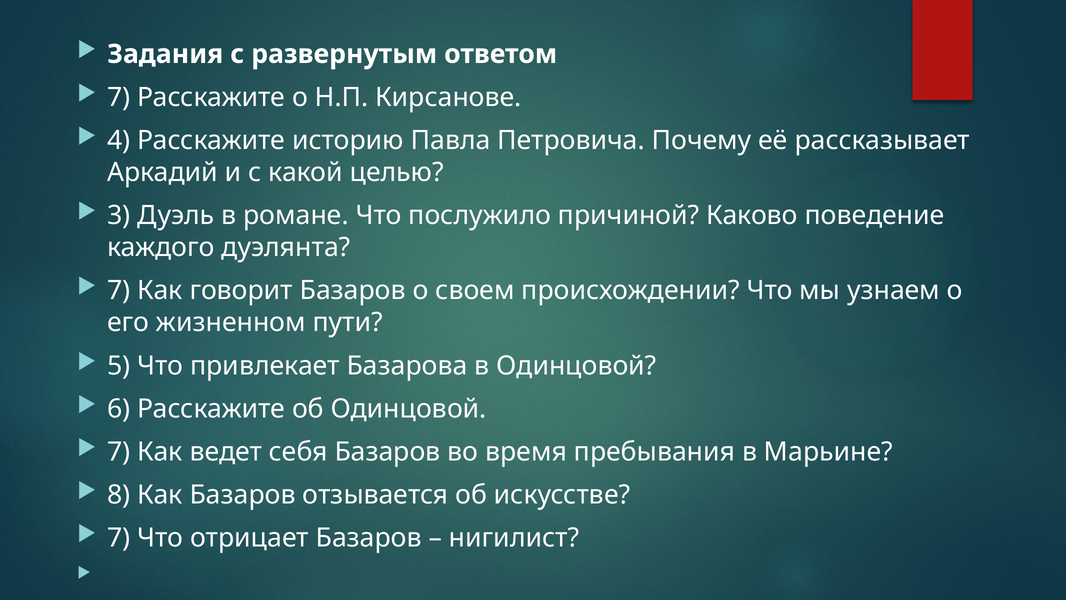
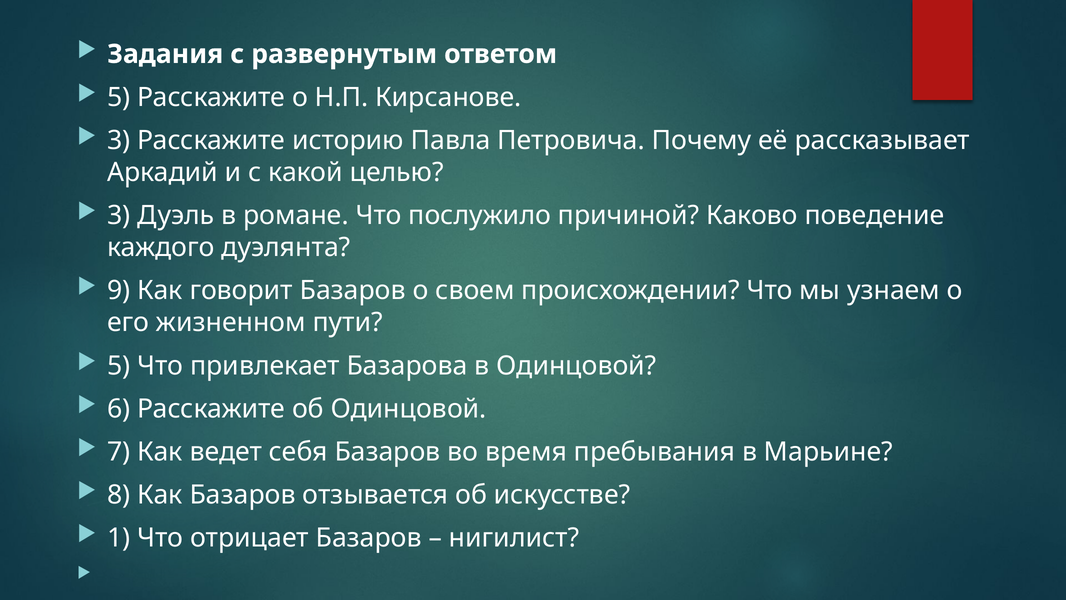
7: 7 -> 5 (119, 97)
4: 4 -> 3 (119, 140)
7: 7 -> 9 (119, 290)
7: 7 -> 1 (119, 538)
